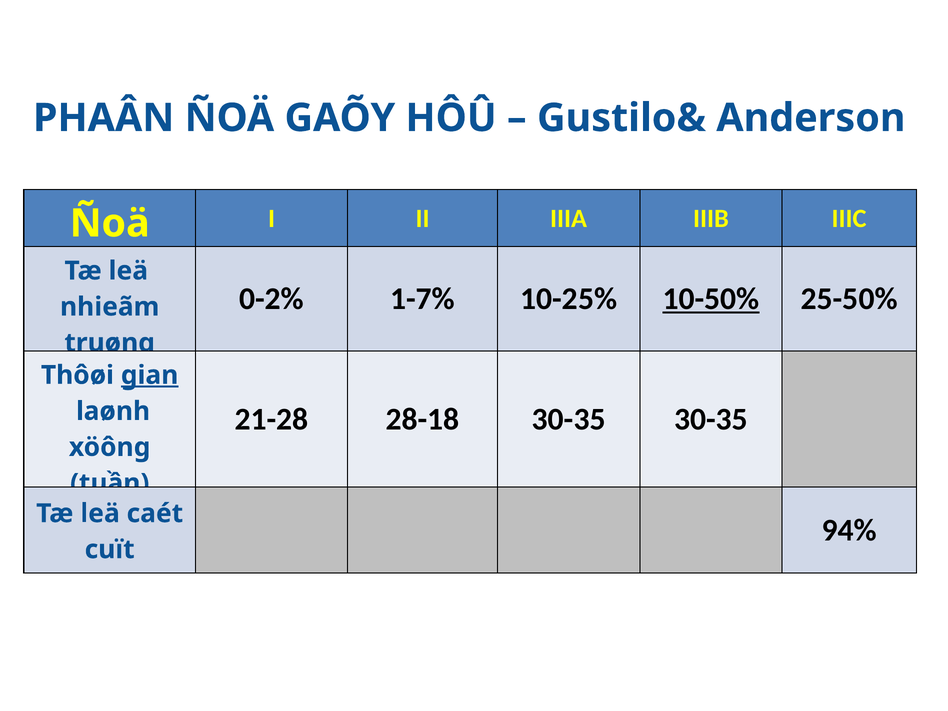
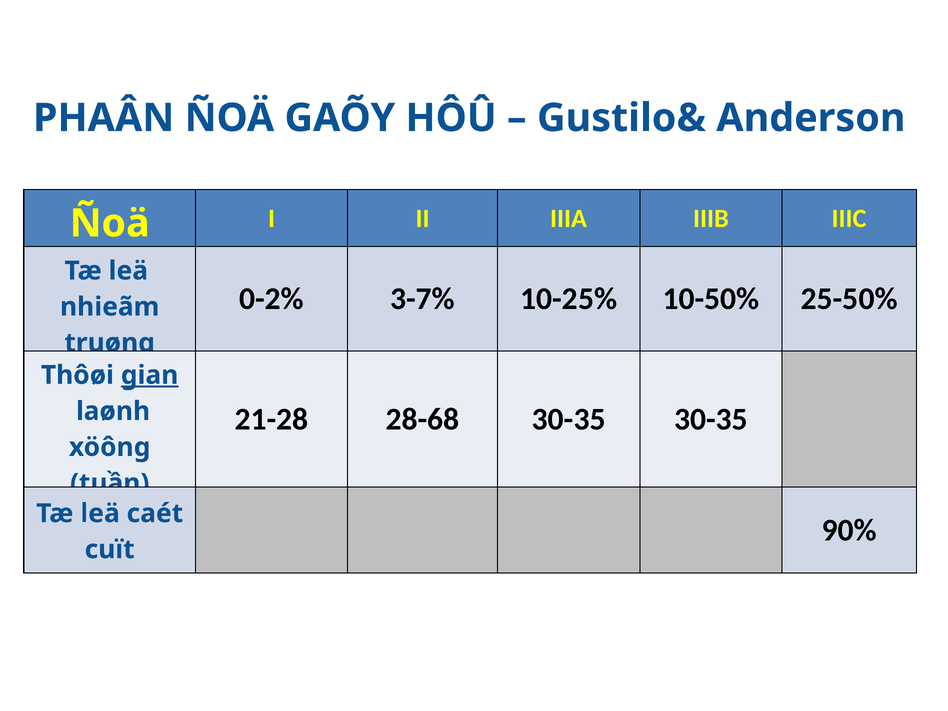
1-7%: 1-7% -> 3-7% (423, 299)
10-50% underline: present -> none (711, 299)
28-18: 28-18 -> 28-68 (423, 419)
94%: 94% -> 90% (849, 530)
